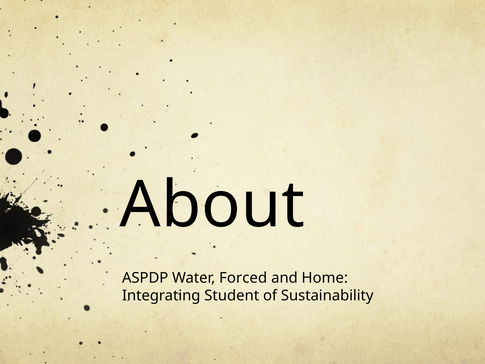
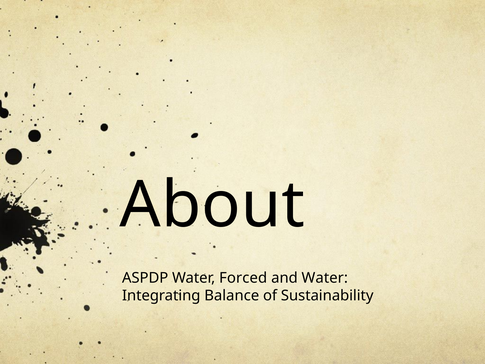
and Home: Home -> Water (325, 278)
Student: Student -> Balance (232, 295)
